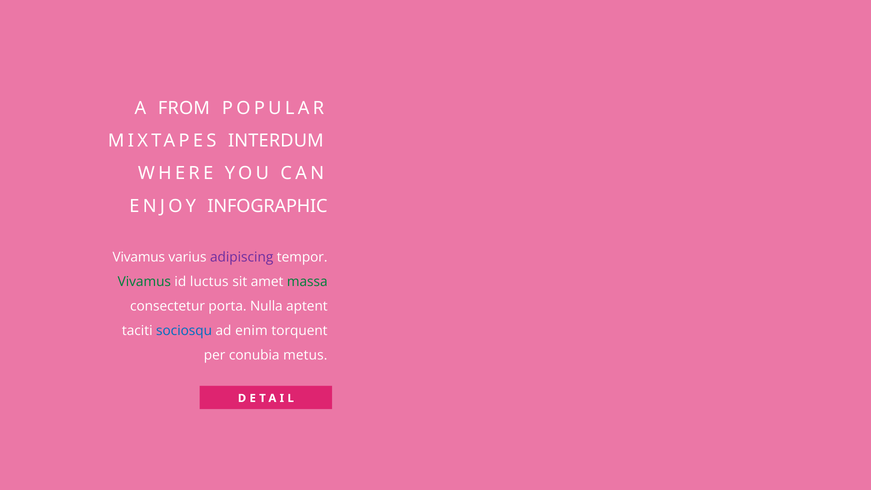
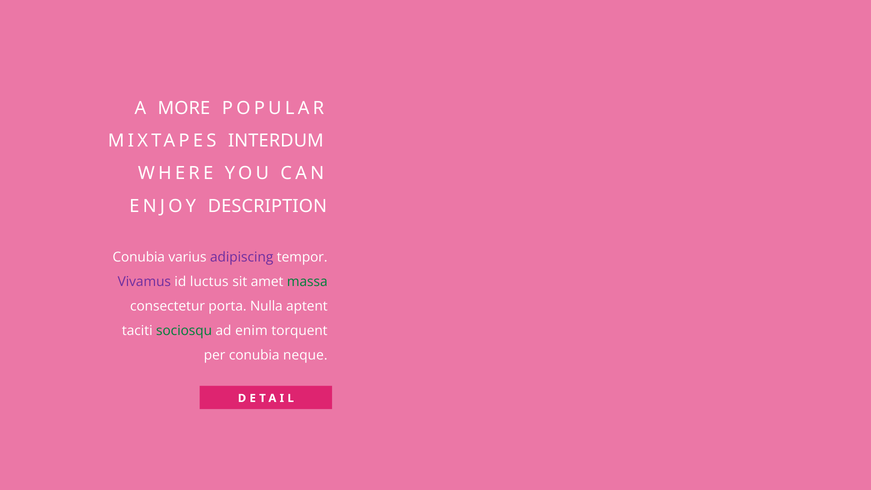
FROM: FROM -> MORE (184, 108)
INFOGRAPHIC: INFOGRAPHIC -> DESCRIPTION (267, 206)
Vivamus: Vivamus -> Conubia (139, 257)
Vivamus colour: green -> purple (144, 282)
sociosqu colour: blue -> green (184, 331)
metus: metus -> neque (305, 355)
